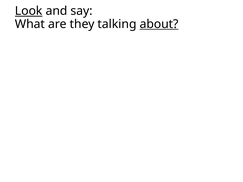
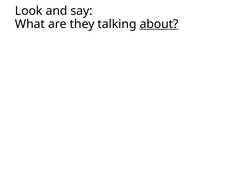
Look underline: present -> none (29, 11)
